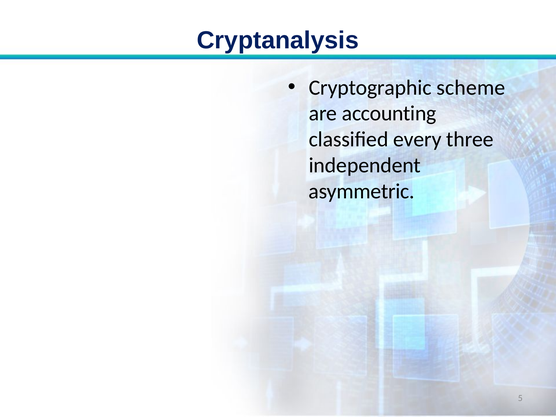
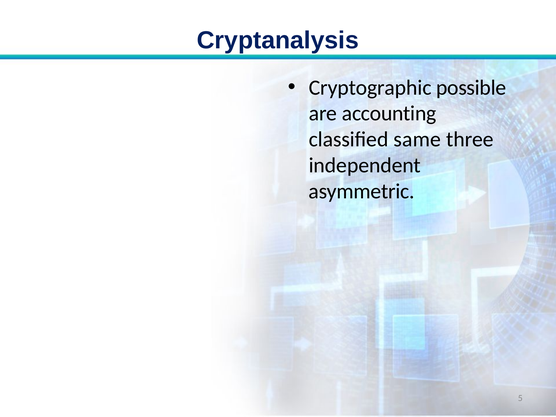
scheme: scheme -> possible (471, 88)
every: every -> same (417, 139)
